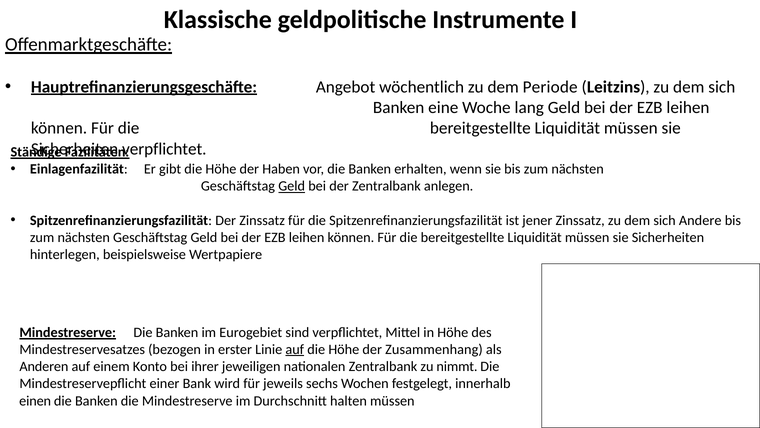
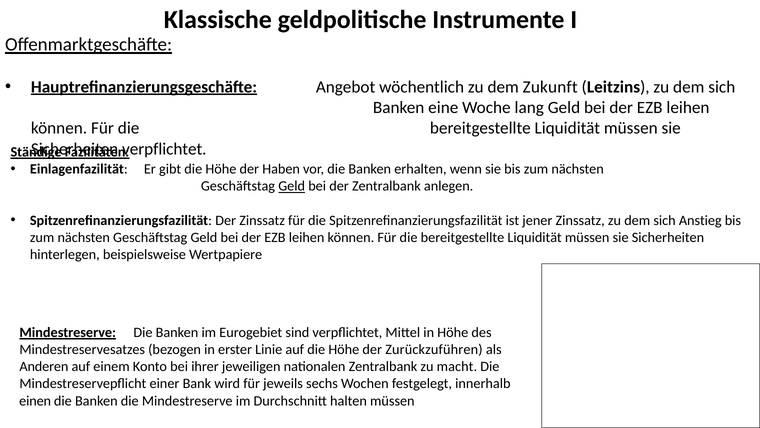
Periode: Periode -> Zukunft (550, 87)
Andere: Andere -> Anstieg (700, 220)
auf underline: present -> none (295, 349)
Zusammenhang: Zusammenhang -> Zurückzuführen (434, 349)
nimmt: nimmt -> macht (457, 366)
